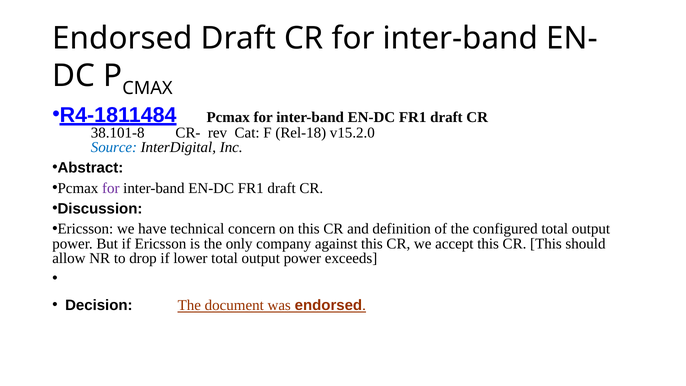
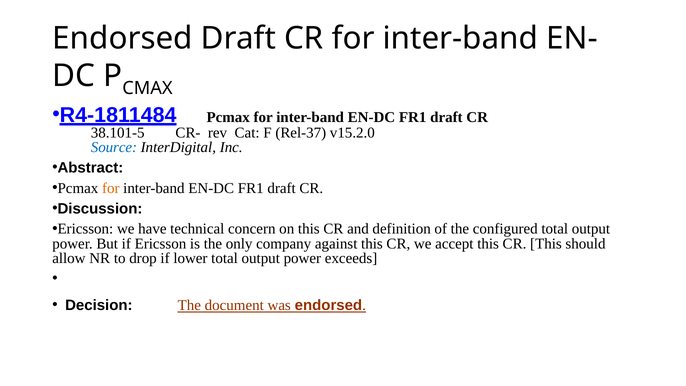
38.101-8: 38.101-8 -> 38.101-5 (118, 133)
Rel-18: Rel-18 -> Rel-37 (301, 133)
for colour: purple -> orange (111, 188)
